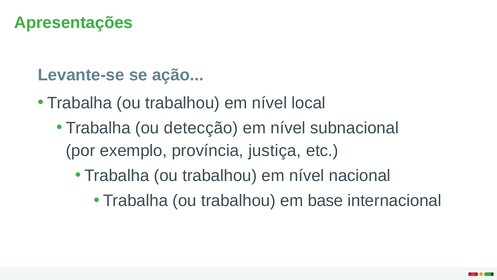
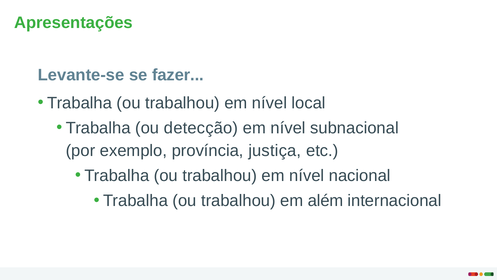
ação: ação -> fazer (178, 75)
base: base -> além (325, 200)
